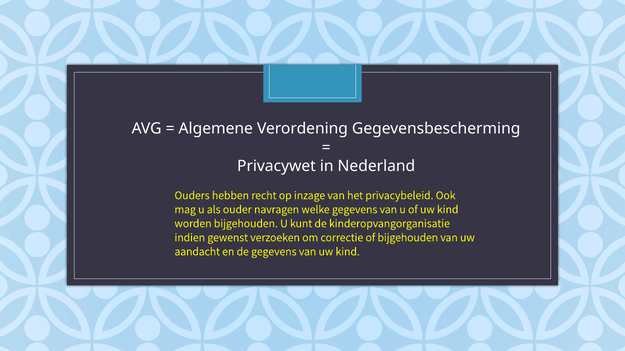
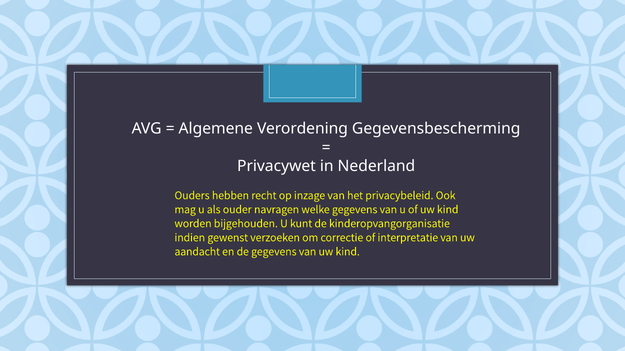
of bijgehouden: bijgehouden -> interpretatie (408, 238)
